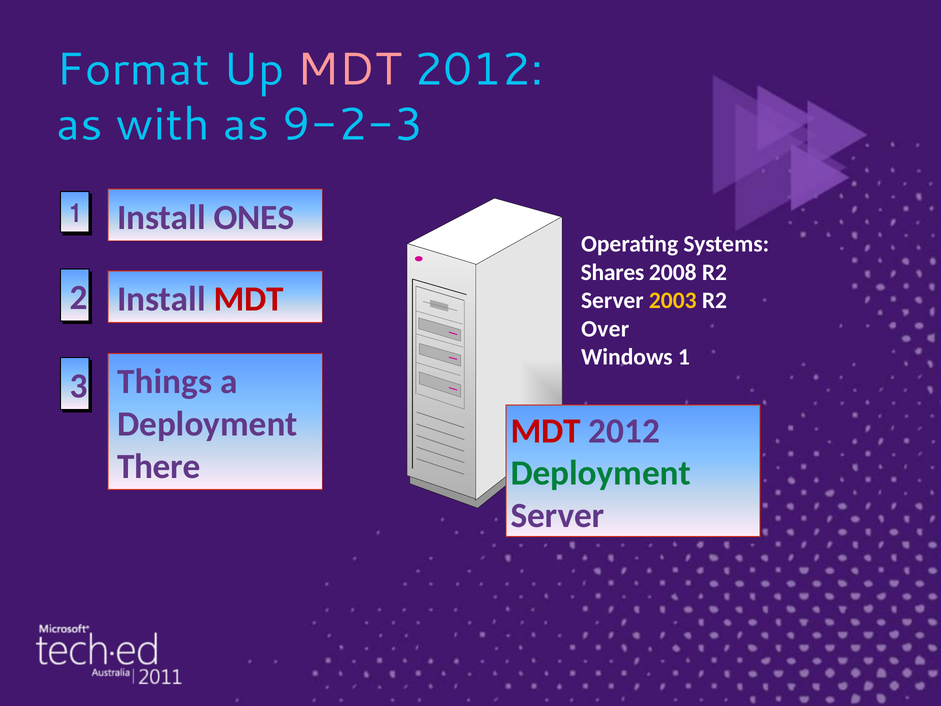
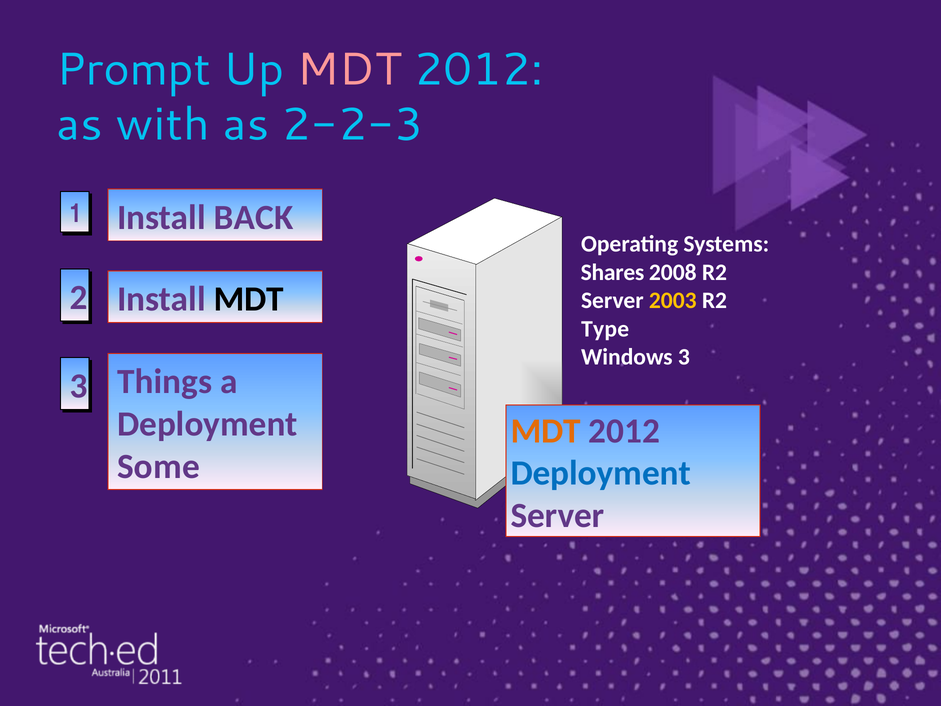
Format: Format -> Prompt (134, 70)
9-2-3: 9-2-3 -> 2-2-3 (353, 124)
ONES: ONES -> BACK (254, 217)
MDT colour: red -> black (249, 299)
Over: Over -> Type (605, 329)
Windows 1: 1 -> 3 (684, 357)
MDT colour: red -> orange (546, 431)
There: There -> Some (158, 466)
Deployment colour: green -> blue (601, 473)
